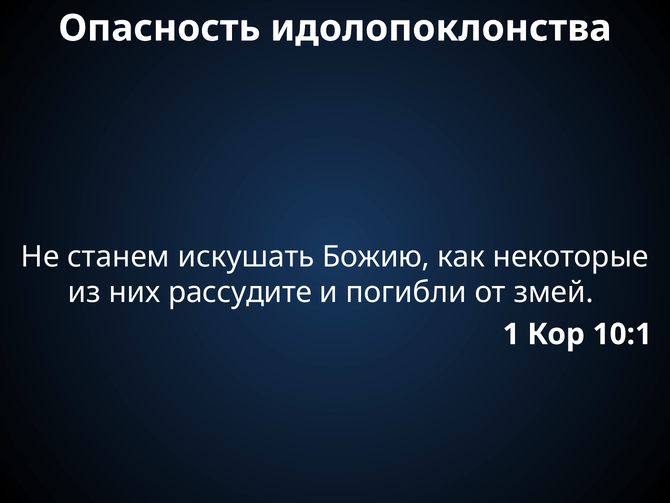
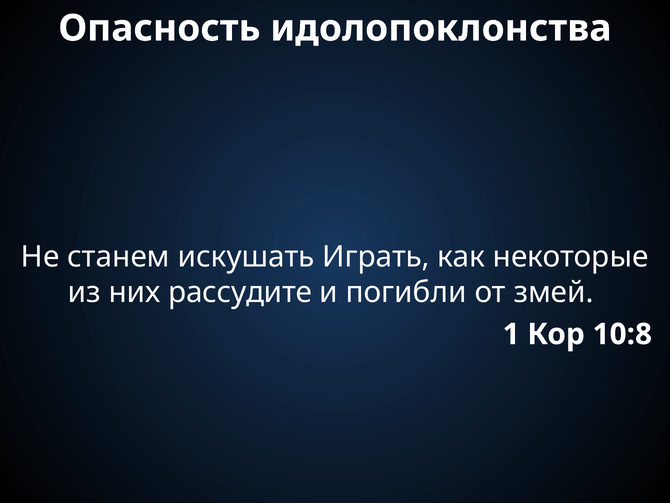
Божию: Божию -> Играть (376, 256)
10:1: 10:1 -> 10:8 (622, 334)
